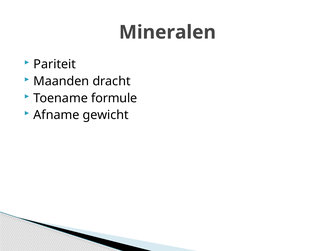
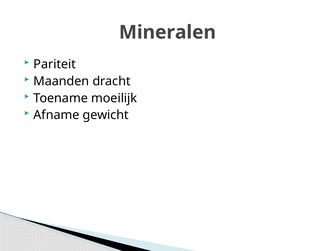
formule: formule -> moeilijk (114, 98)
